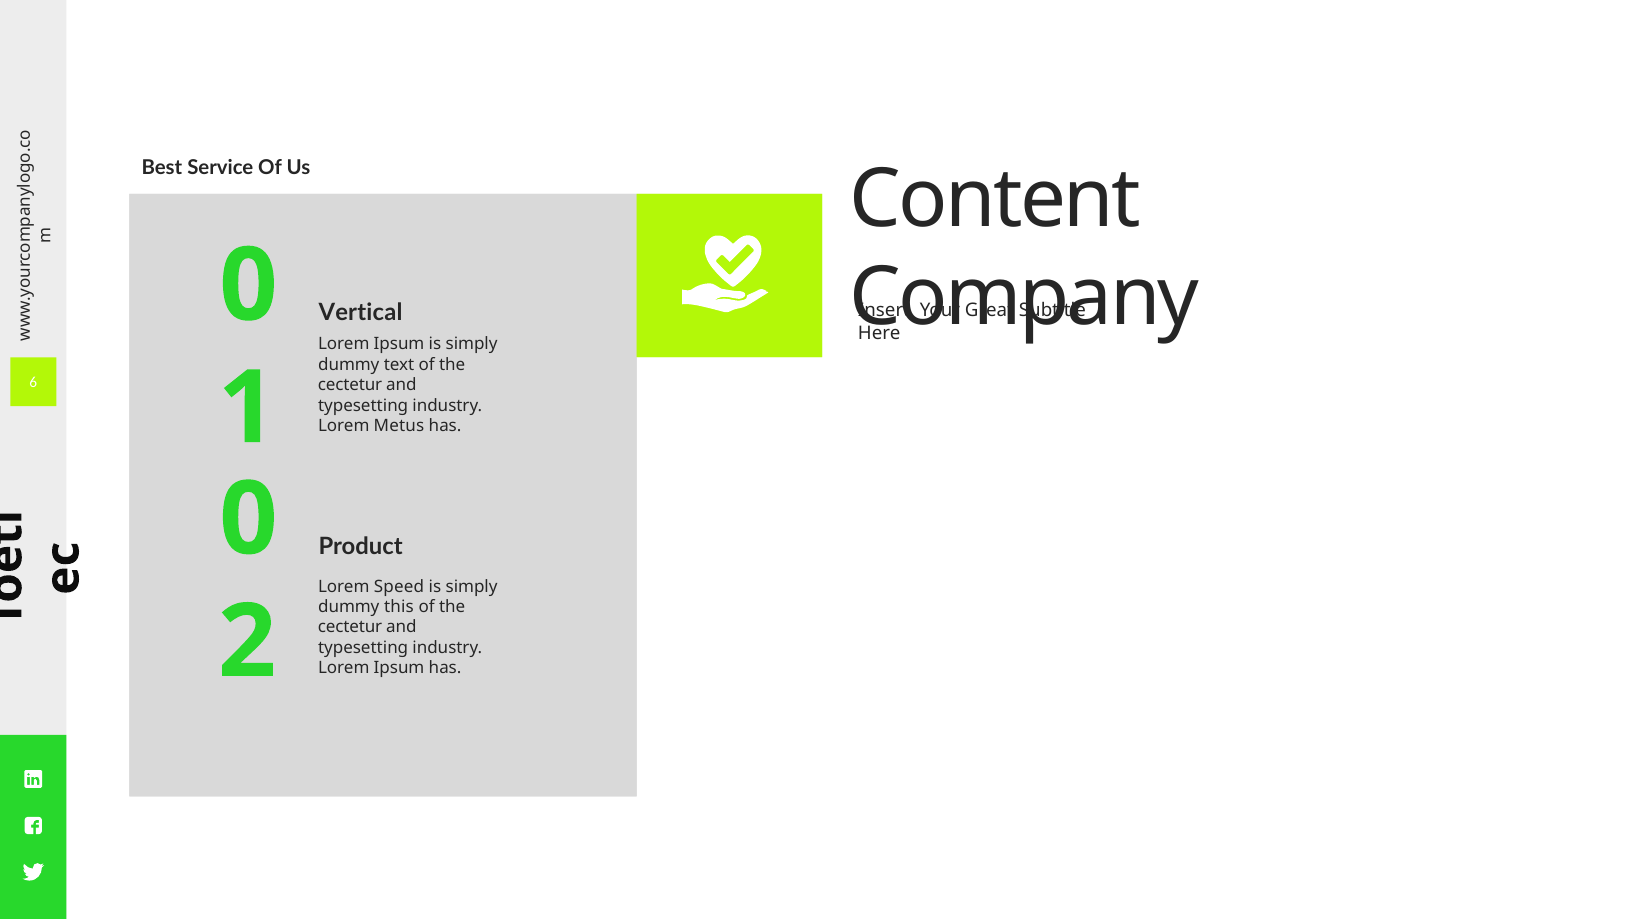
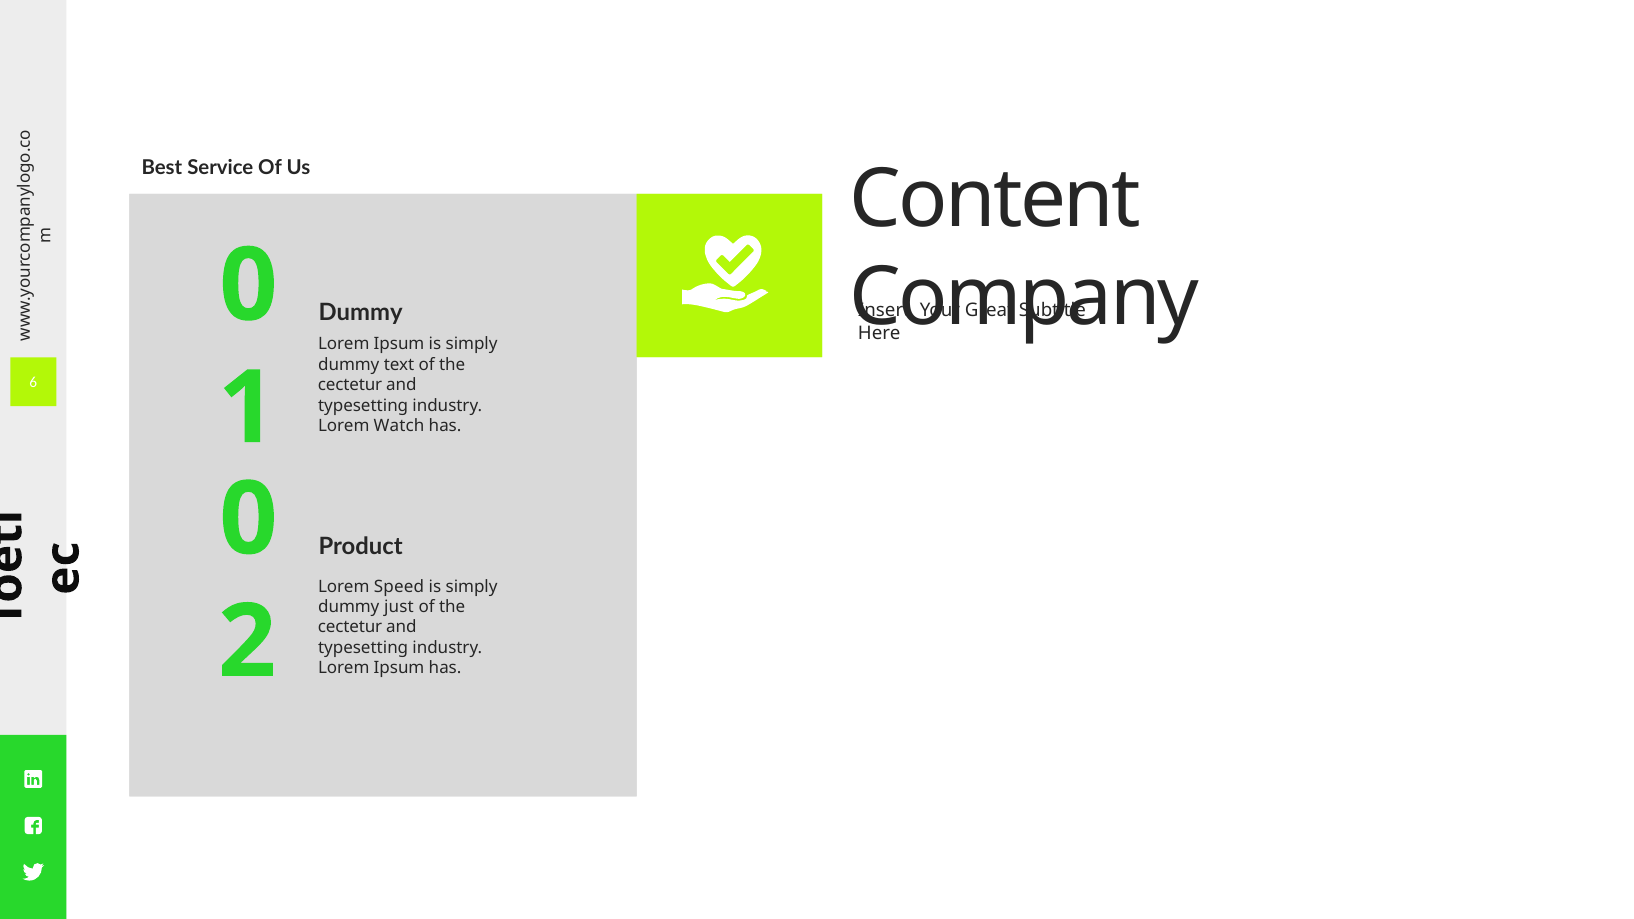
Vertical: Vertical -> Dummy (361, 312)
Metus: Metus -> Watch (399, 426)
this: this -> just (399, 607)
